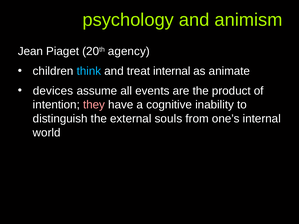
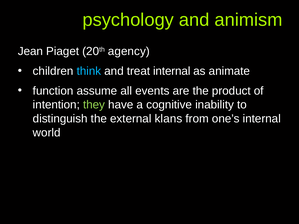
devices: devices -> function (53, 91)
they colour: pink -> light green (94, 105)
souls: souls -> klans (168, 119)
